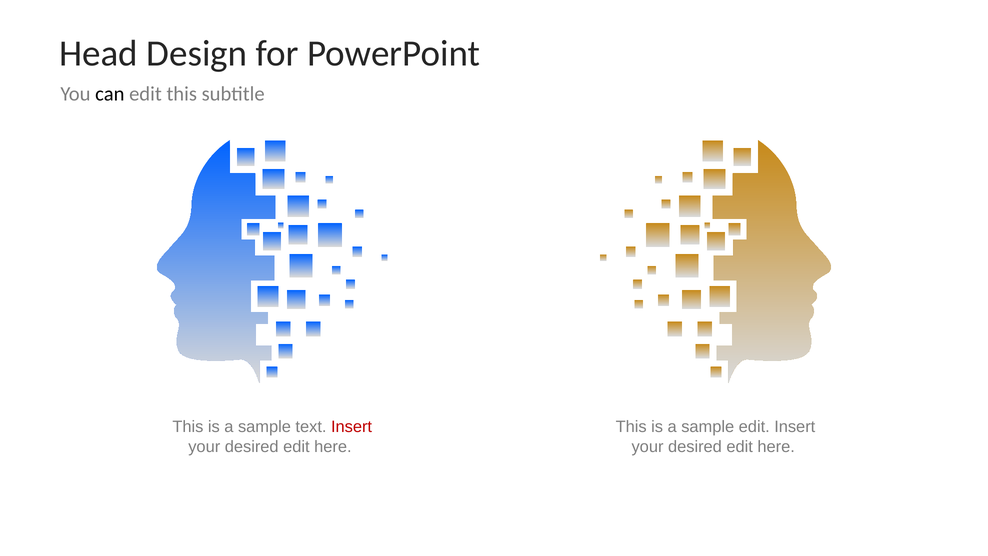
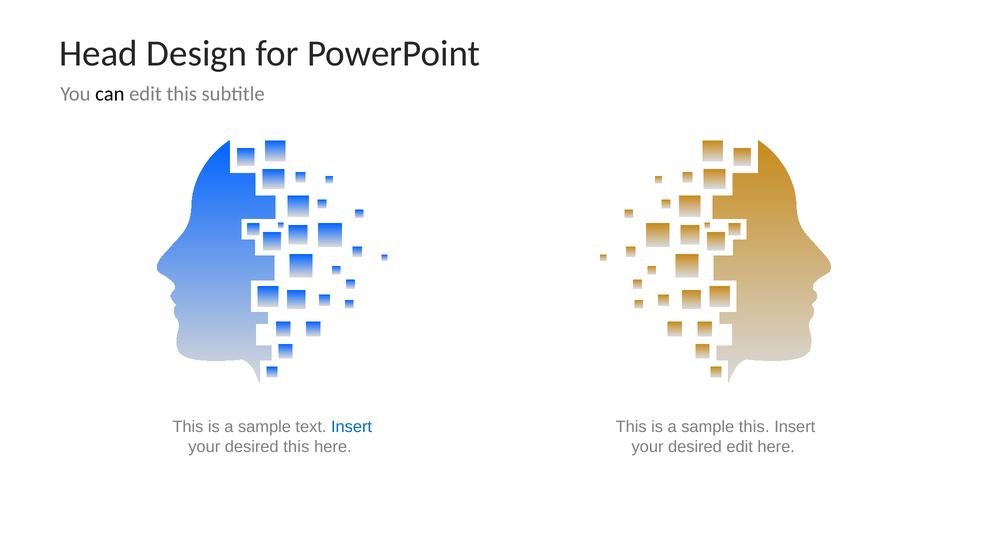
Insert colour: red -> blue (352, 427)
sample edit: edit -> this (754, 427)
edit: edit -> this (296, 447)
